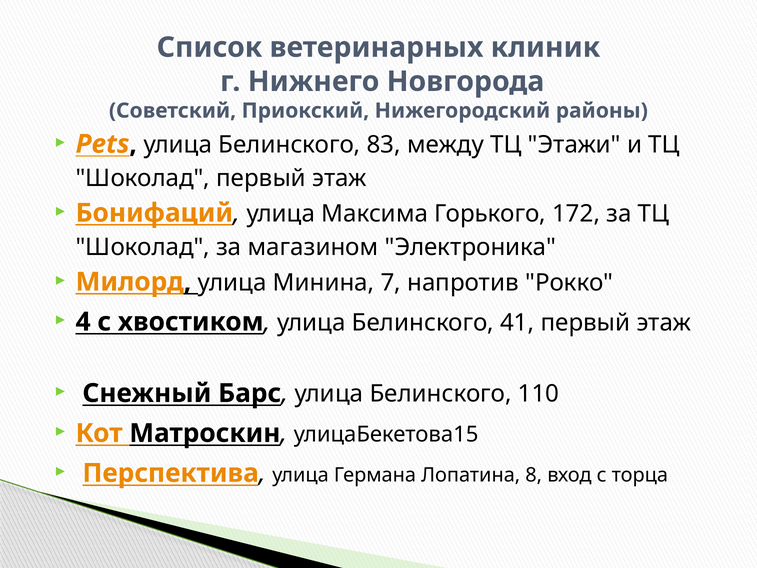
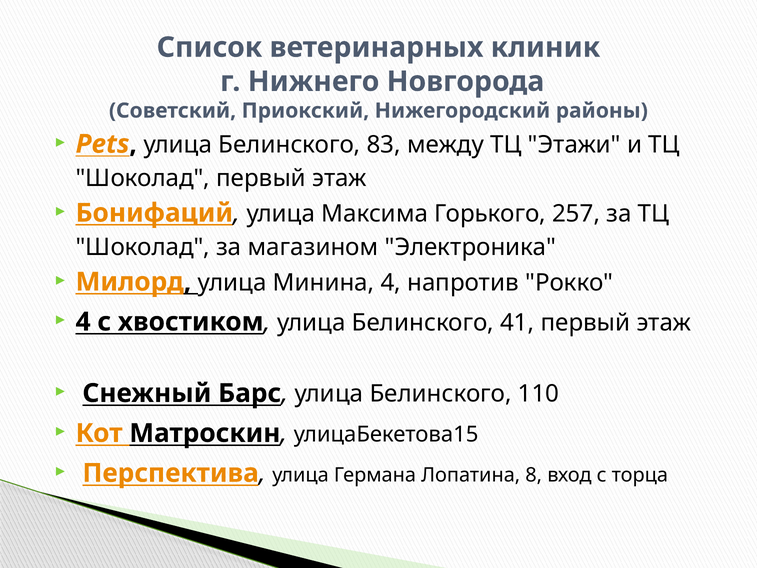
172: 172 -> 257 (576, 214)
Минина 7: 7 -> 4 (391, 282)
